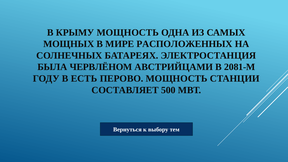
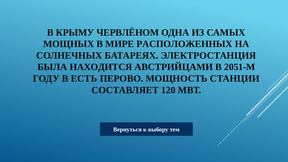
КРЫМУ МОЩНОСТЬ: МОЩНОСТЬ -> ЧЕРВЛЁНОМ (128, 32)
ЧЕРВЛЁНОМ: ЧЕРВЛЁНОМ -> НАХОДИТСЯ (101, 67)
2081-М: 2081-М -> 2051-М (240, 67)
500: 500 -> 120 (168, 90)
